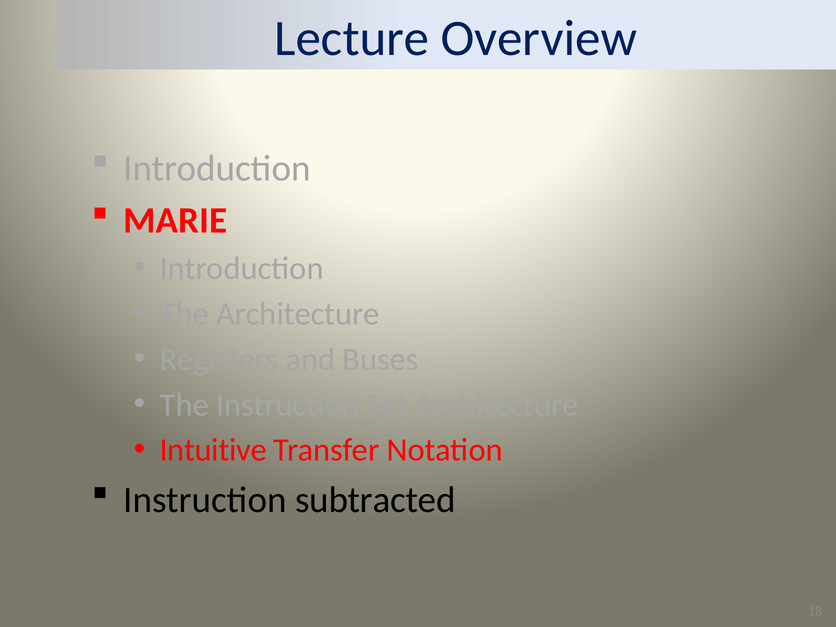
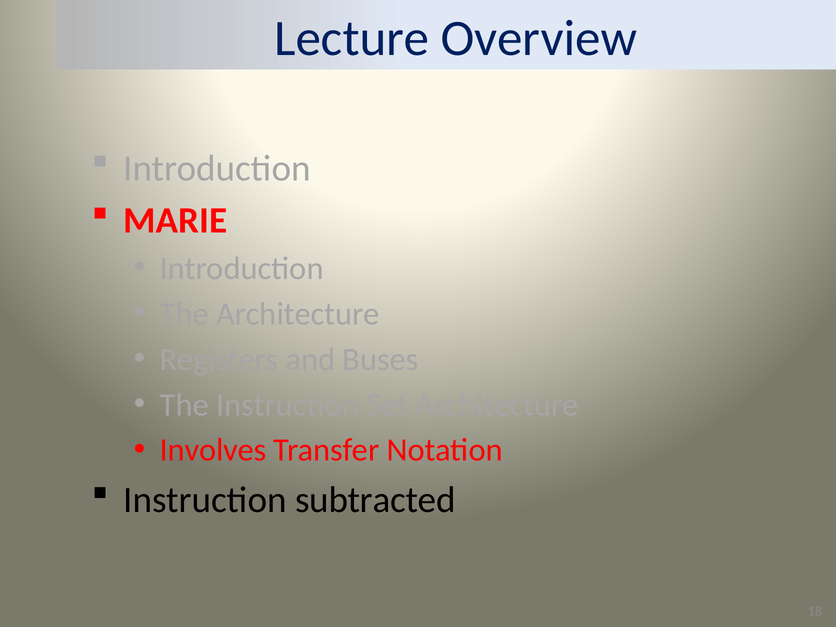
Intuitive: Intuitive -> Involves (213, 450)
